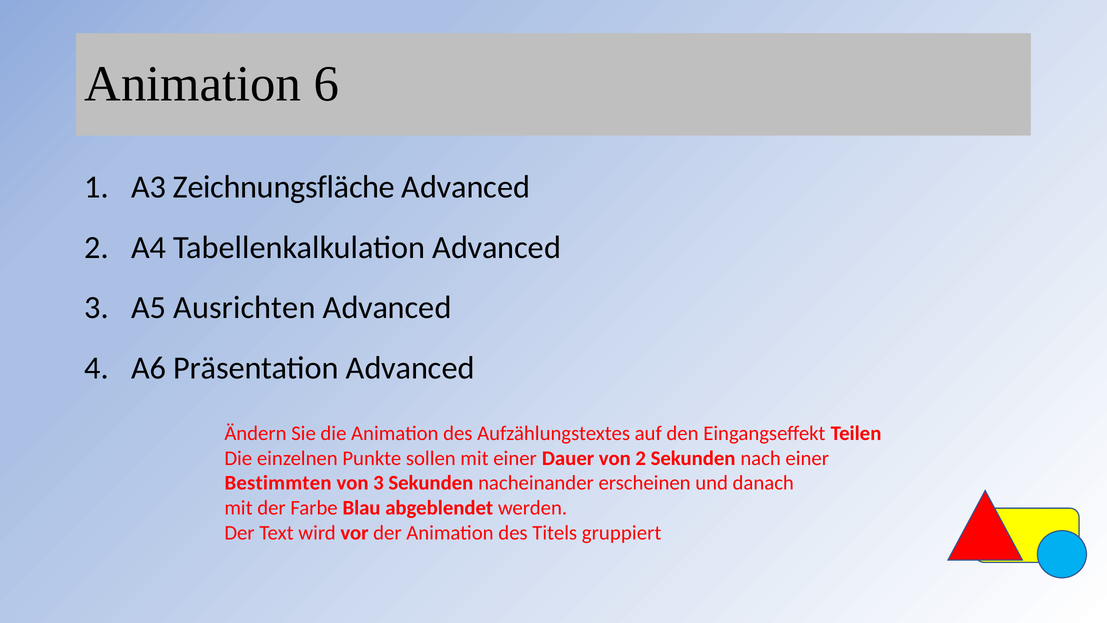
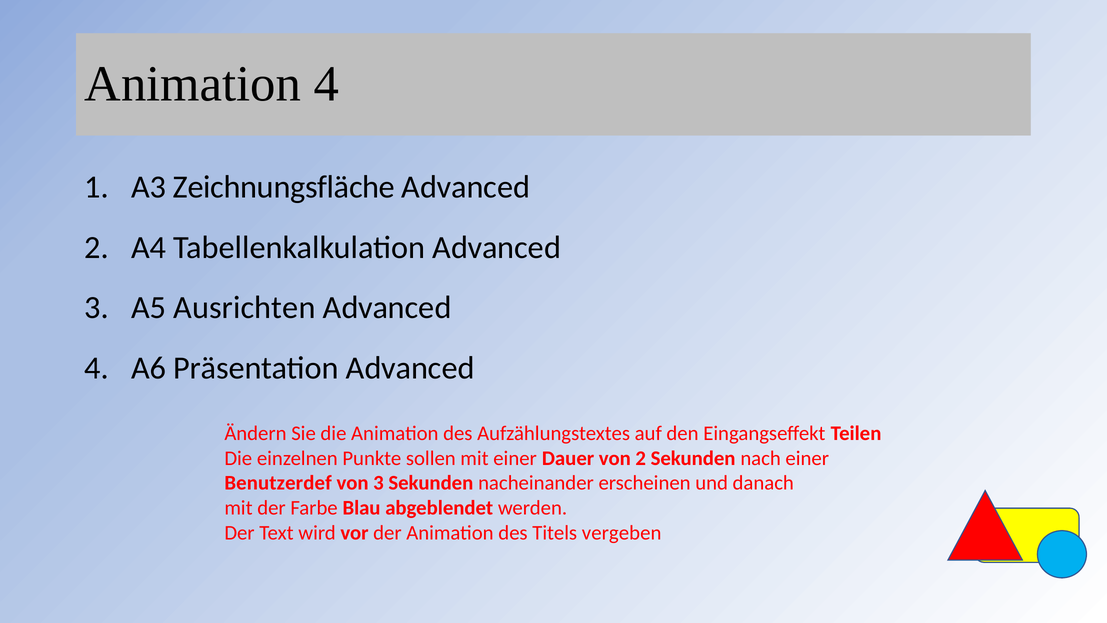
Animation 6: 6 -> 4 (327, 84)
Bestimmten: Bestimmten -> Benutzerdef (278, 483)
gruppiert: gruppiert -> vergeben (622, 533)
